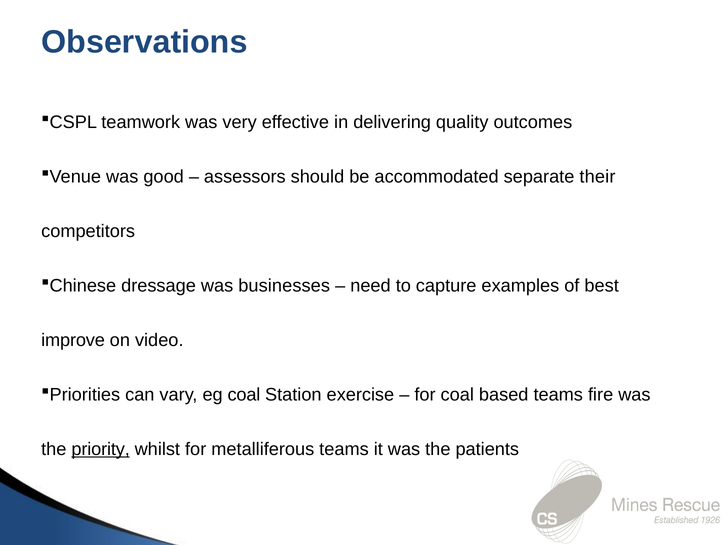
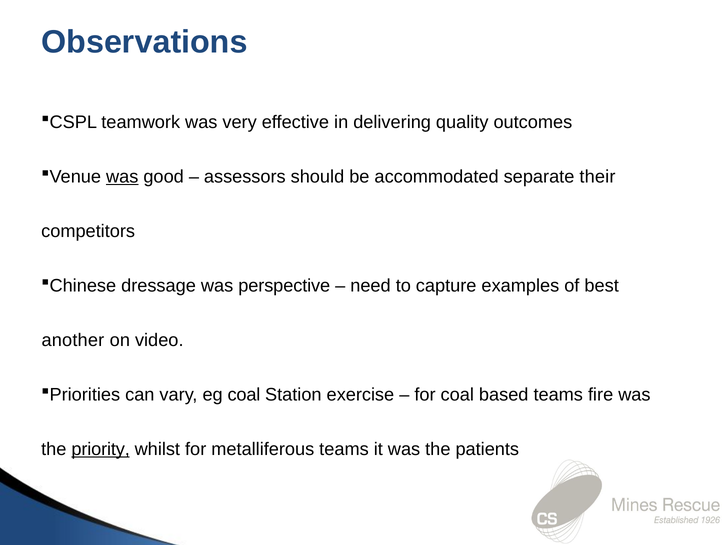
was underline: none -> present (122, 177)
businesses: businesses -> perspective (284, 286)
improve: improve -> another (73, 340)
